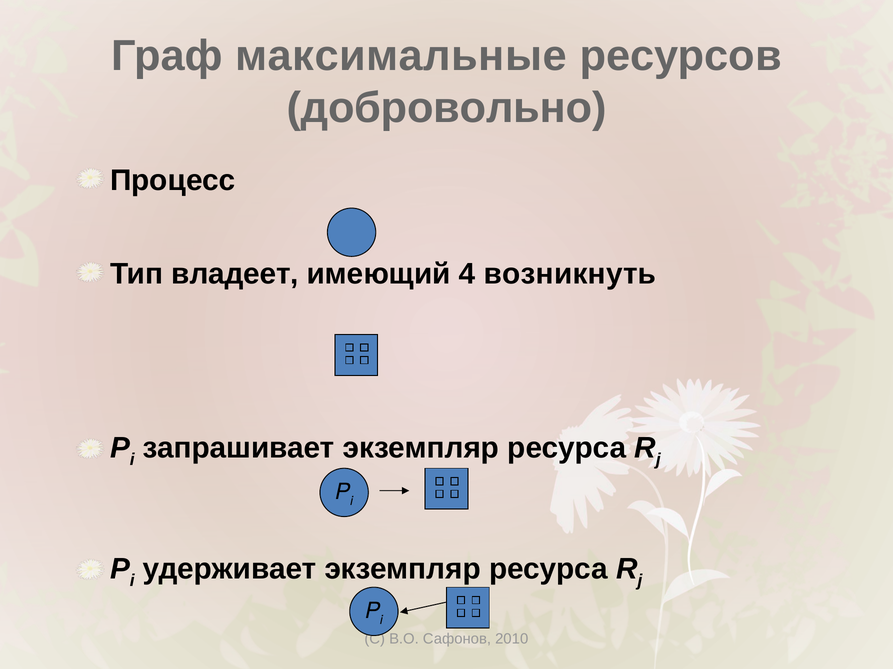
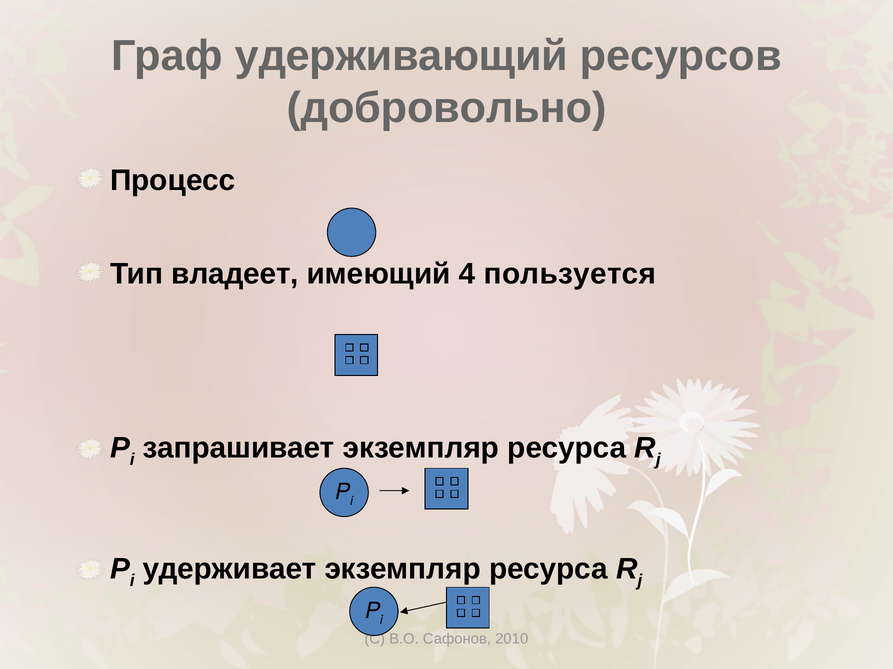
максимальные: максимальные -> удерживающий (401, 56)
возникнуть: возникнуть -> пользуется (570, 274)
